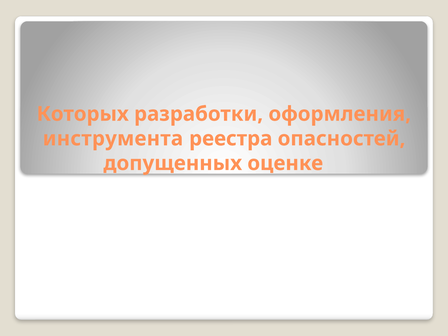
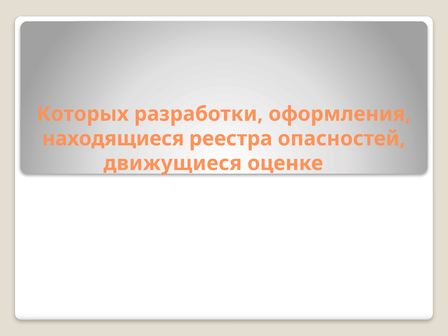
инструмента: инструмента -> находящиеся (113, 139)
допущенных: допущенных -> движущиеся (173, 163)
